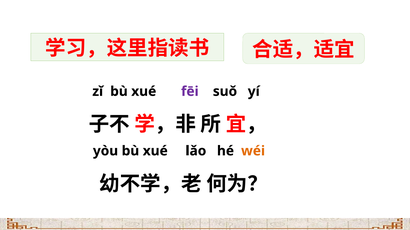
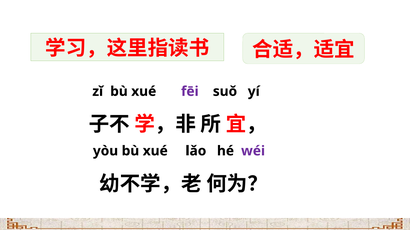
wéi colour: orange -> purple (253, 151)
